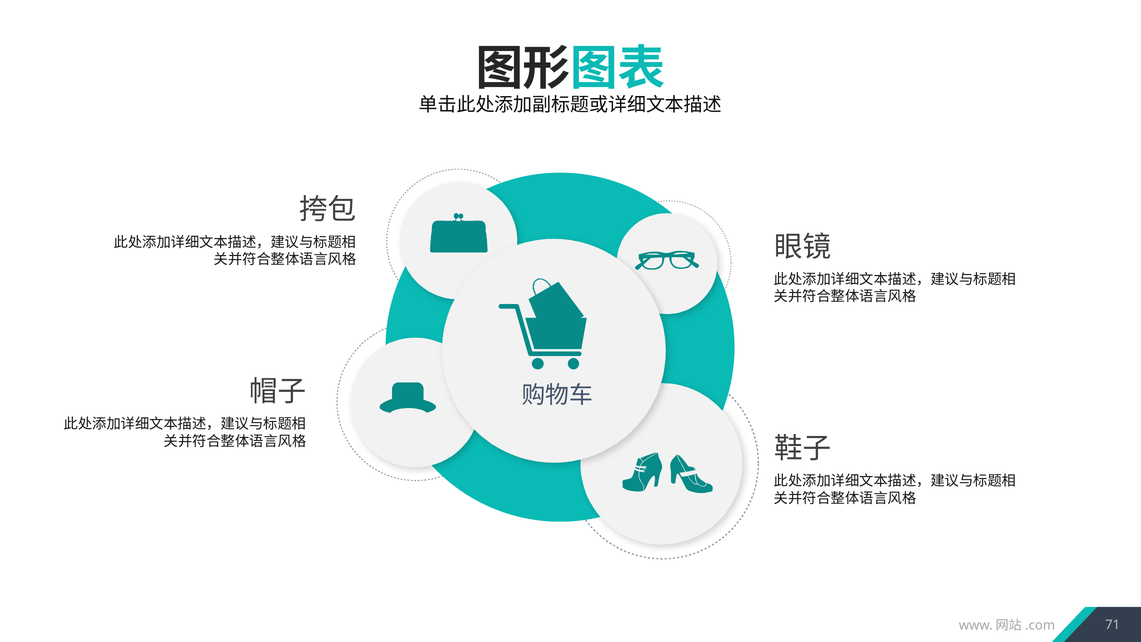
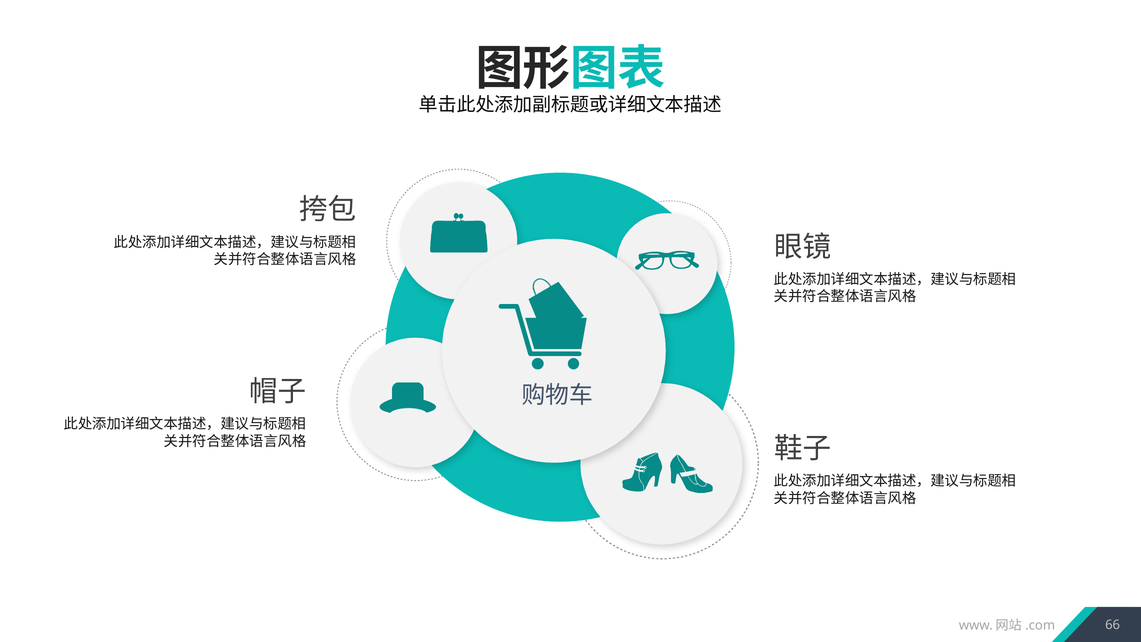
71: 71 -> 66 (1113, 625)
